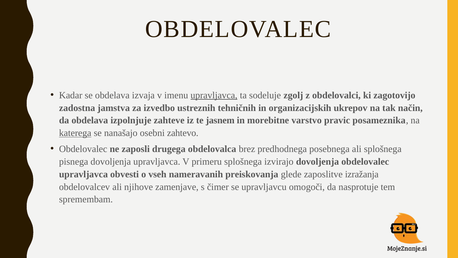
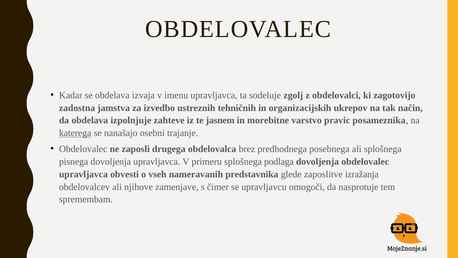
upravljavca underline: present -> none (214, 95)
zahtevo: zahtevo -> trajanje (183, 133)
izvirajo: izvirajo -> podlaga (279, 161)
preiskovanja: preiskovanja -> predstavnika (252, 174)
